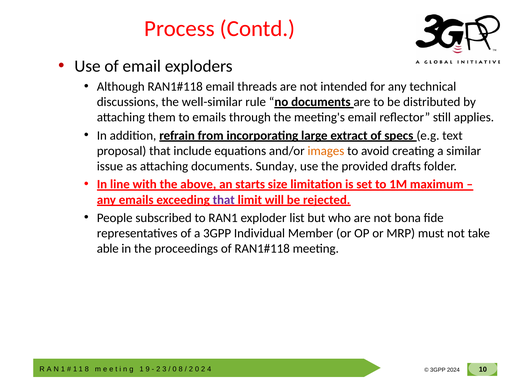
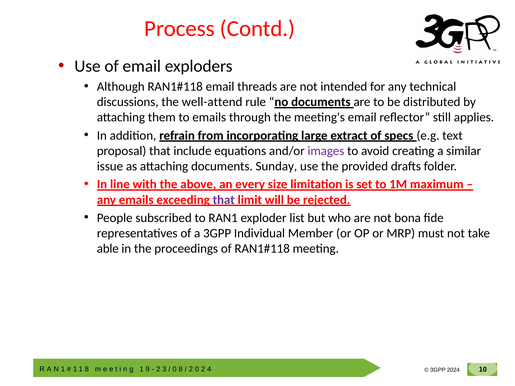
well-similar: well-similar -> well-attend (212, 102)
images colour: orange -> purple (326, 151)
starts: starts -> every (250, 184)
